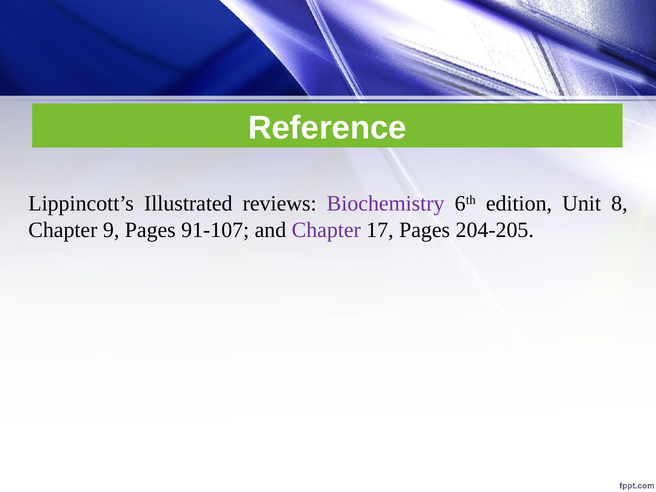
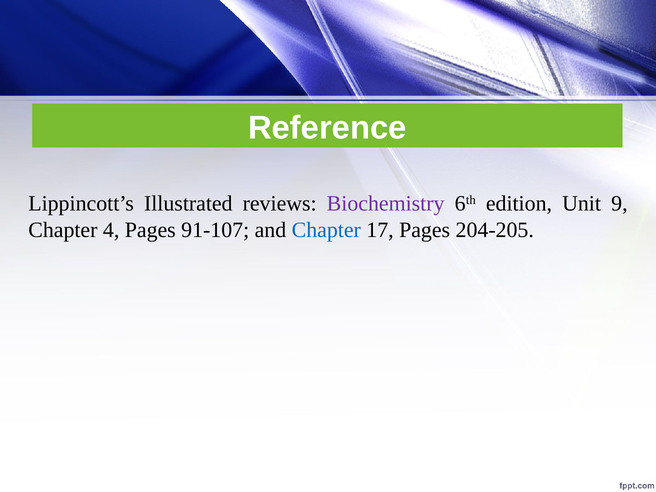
8: 8 -> 9 (619, 204)
9: 9 -> 4 (111, 230)
Chapter colour: purple -> blue (326, 230)
